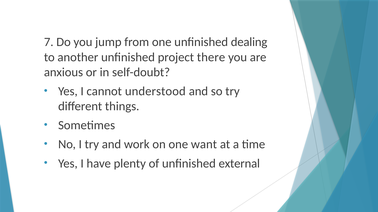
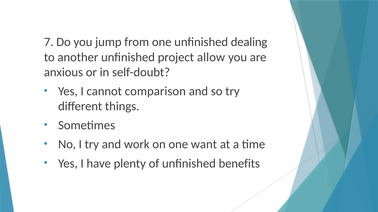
there: there -> allow (211, 57)
understood: understood -> comparison (155, 92)
external: external -> benefits (239, 164)
